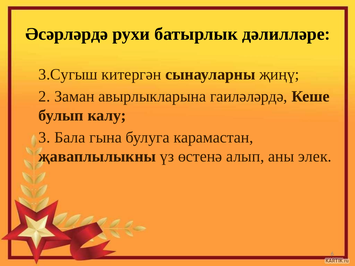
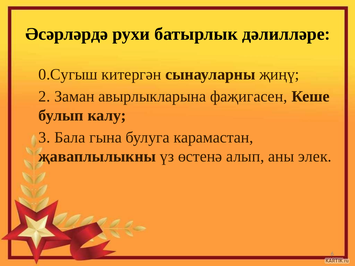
3.Сугыш: 3.Сугыш -> 0.Сугыш (68, 74)
гаиләләрдә: гаиләләрдә -> фаҗигасен (249, 97)
